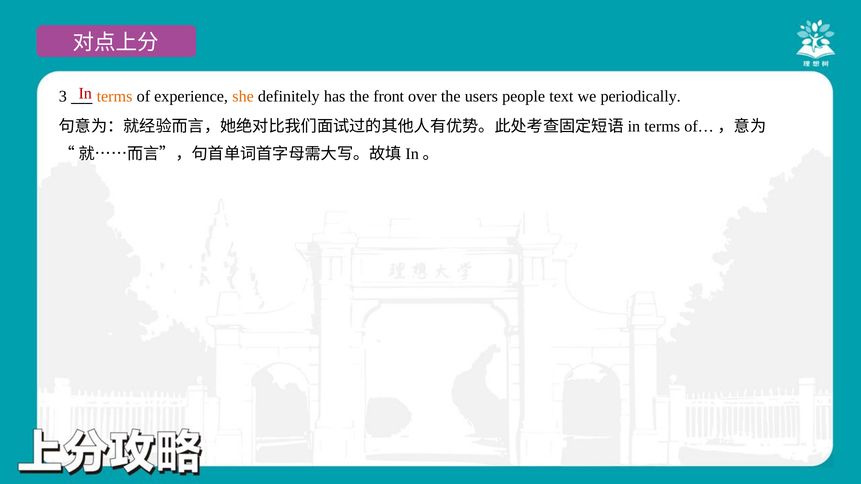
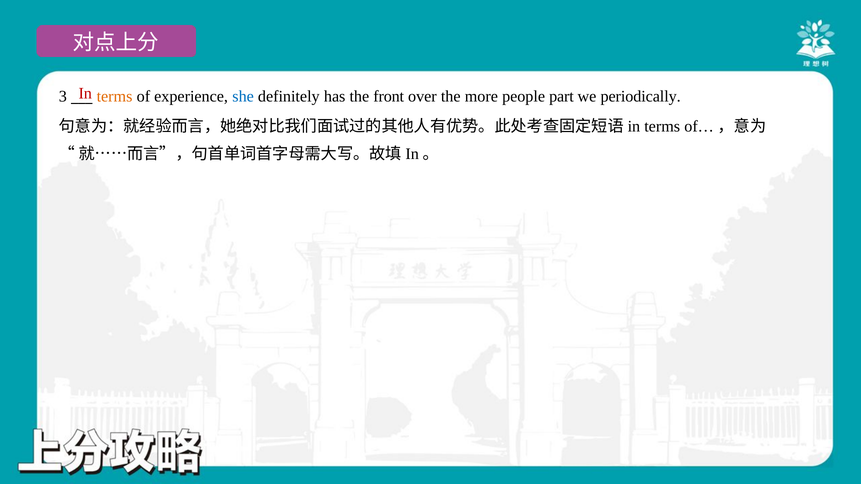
she colour: orange -> blue (243, 96)
users: users -> more (481, 96)
text: text -> part (561, 96)
